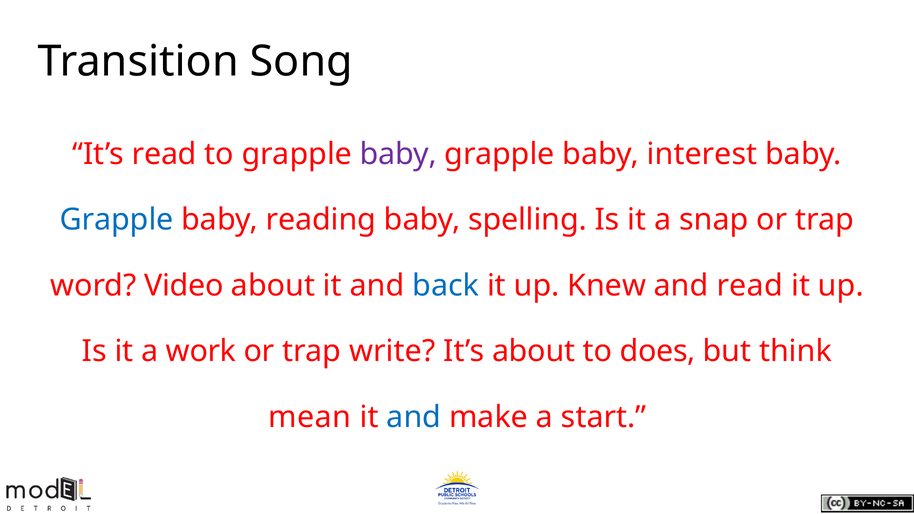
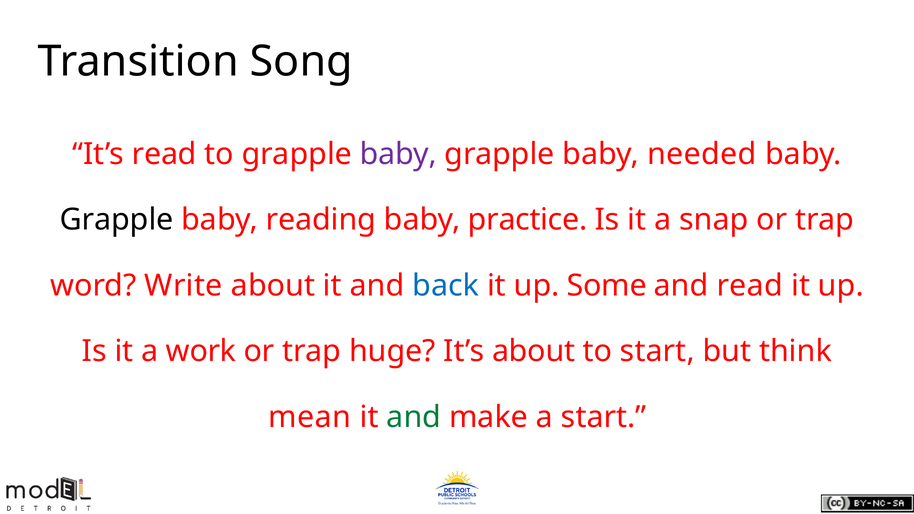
interest: interest -> needed (702, 154)
Grapple colour: blue -> black (117, 220)
spelling: spelling -> practice (528, 220)
Video: Video -> Write (184, 286)
Knew: Knew -> Some (607, 286)
write: write -> huge (392, 351)
to does: does -> start (657, 351)
and colour: blue -> green (414, 417)
